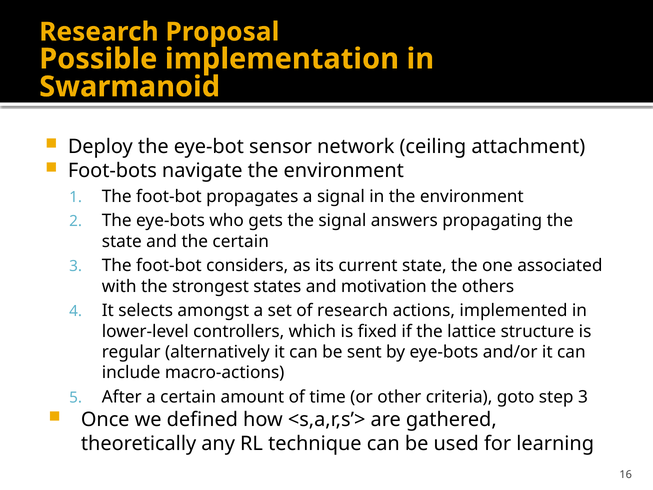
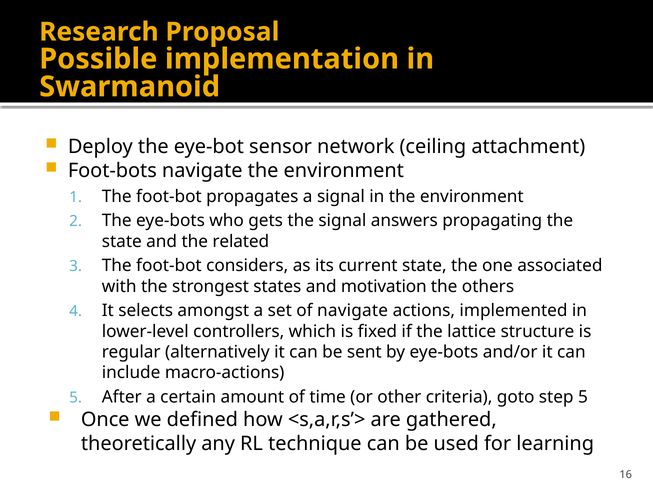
the certain: certain -> related (241, 241)
of research: research -> navigate (353, 311)
step 3: 3 -> 5 (583, 397)
